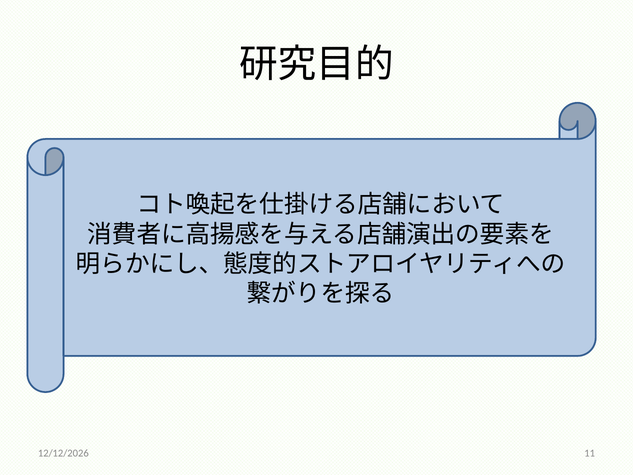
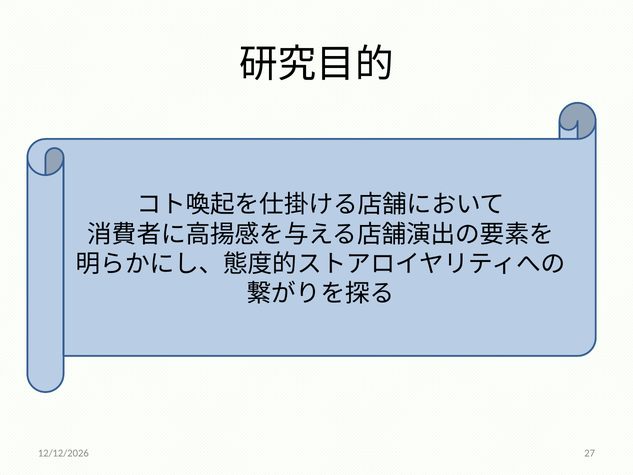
11: 11 -> 27 (590, 453)
